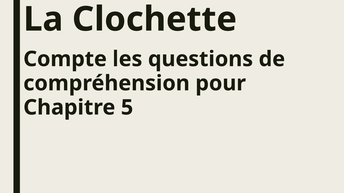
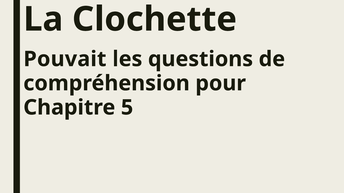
Compte: Compte -> Pouvait (65, 59)
